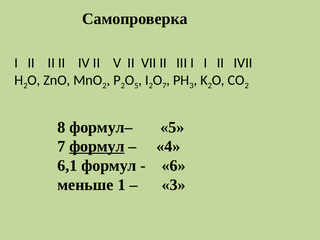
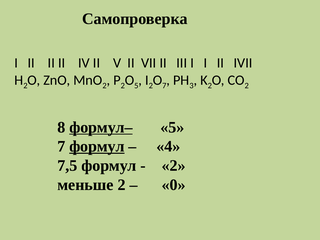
формул– underline: none -> present (101, 127)
6,1: 6,1 -> 7,5 (67, 166)
6: 6 -> 2 (174, 166)
меньше 1: 1 -> 2 (122, 185)
3: 3 -> 0 (174, 185)
